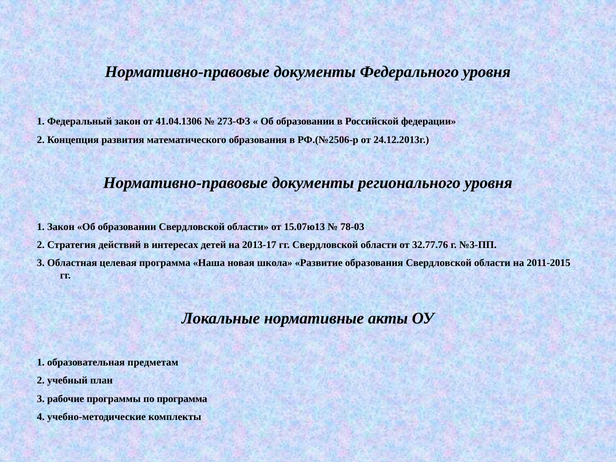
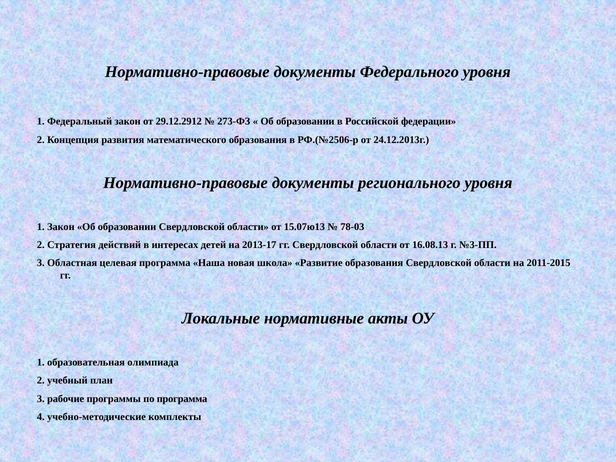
41.04.1306: 41.04.1306 -> 29.12.2912 (179, 122)
32.77.76: 32.77.76 -> 16.08.13 (430, 245)
предметам: предметам -> олимпиада (153, 362)
